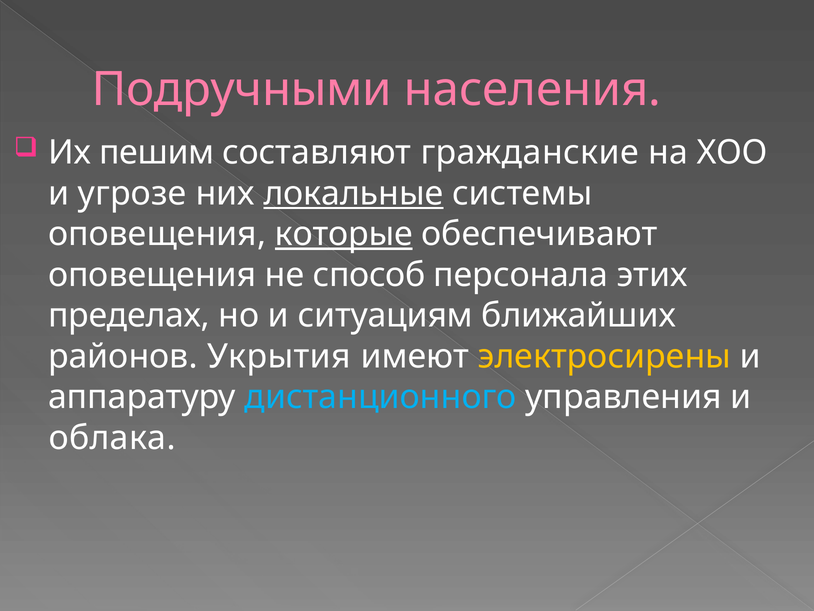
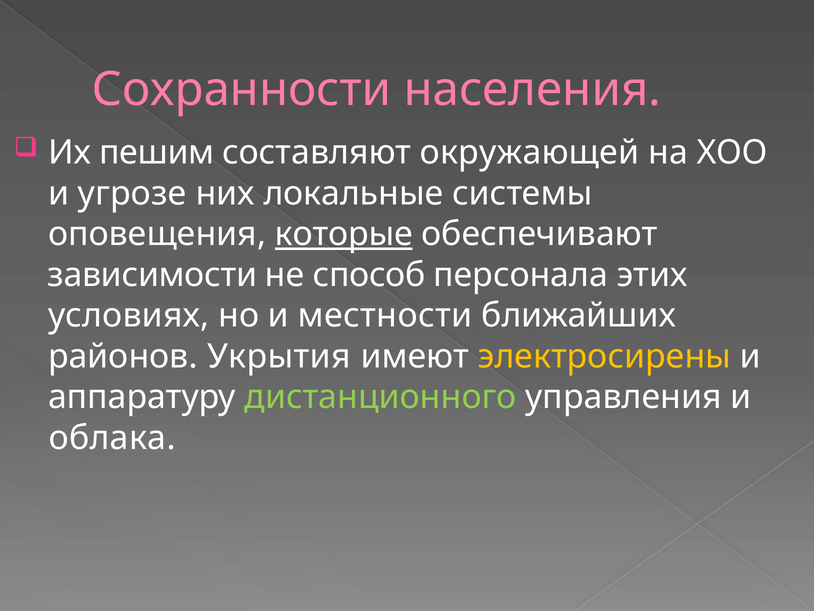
Подручными: Подручными -> Сохранности (242, 89)
гражданские: гражданские -> окружающей (530, 153)
локальные underline: present -> none (353, 193)
оповещения: оповещения -> зависимости (152, 275)
пределах: пределах -> условиях (129, 315)
ситуациям: ситуациям -> местности (385, 315)
дистанционного colour: light blue -> light green (381, 397)
